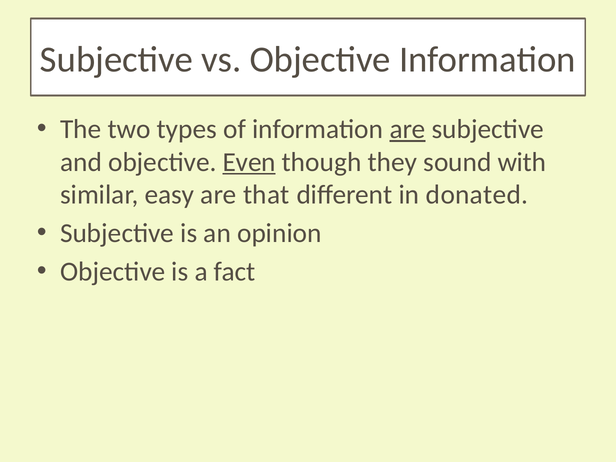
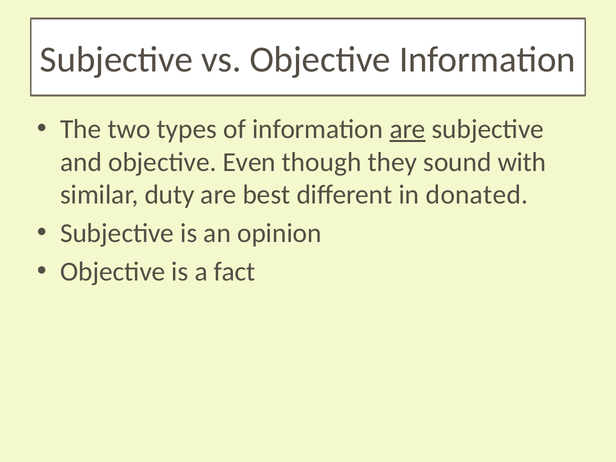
Even underline: present -> none (249, 162)
easy: easy -> duty (170, 195)
that: that -> best (266, 195)
